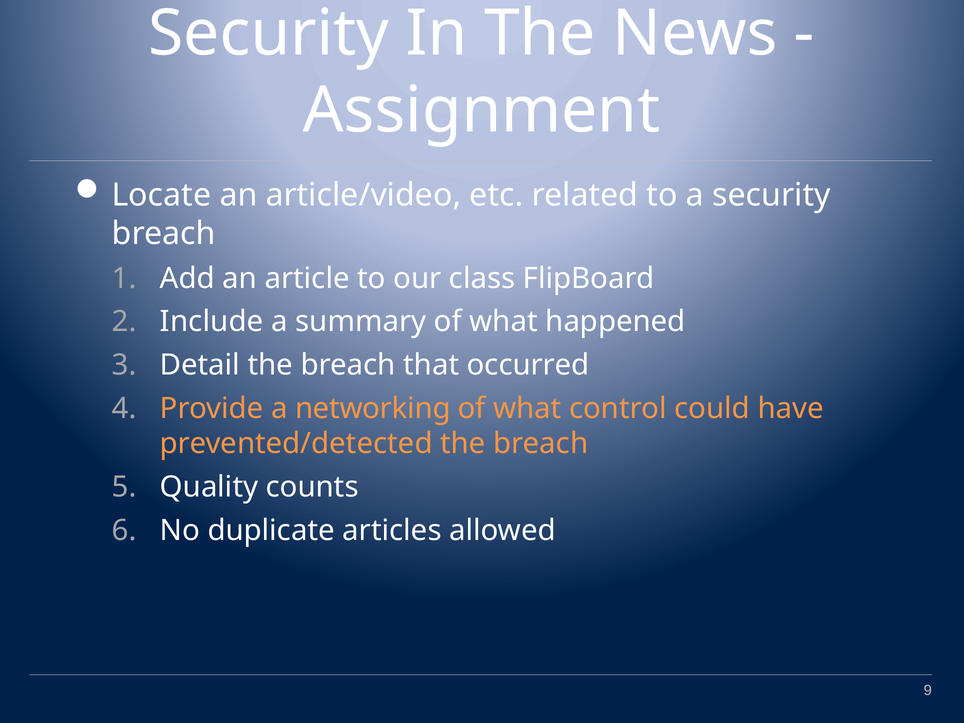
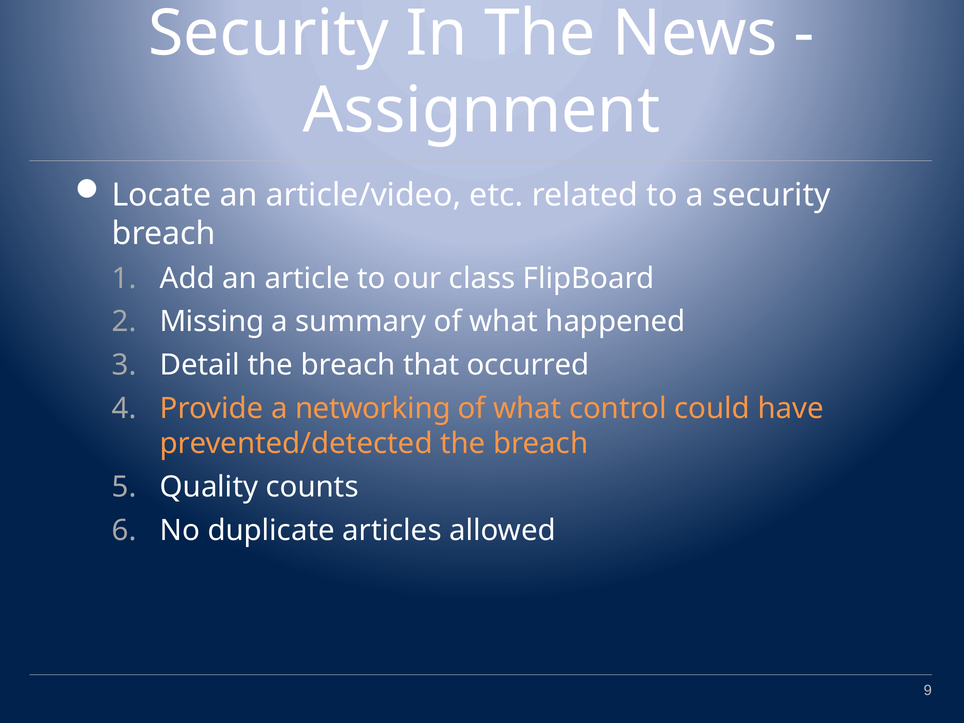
Include: Include -> Missing (212, 322)
